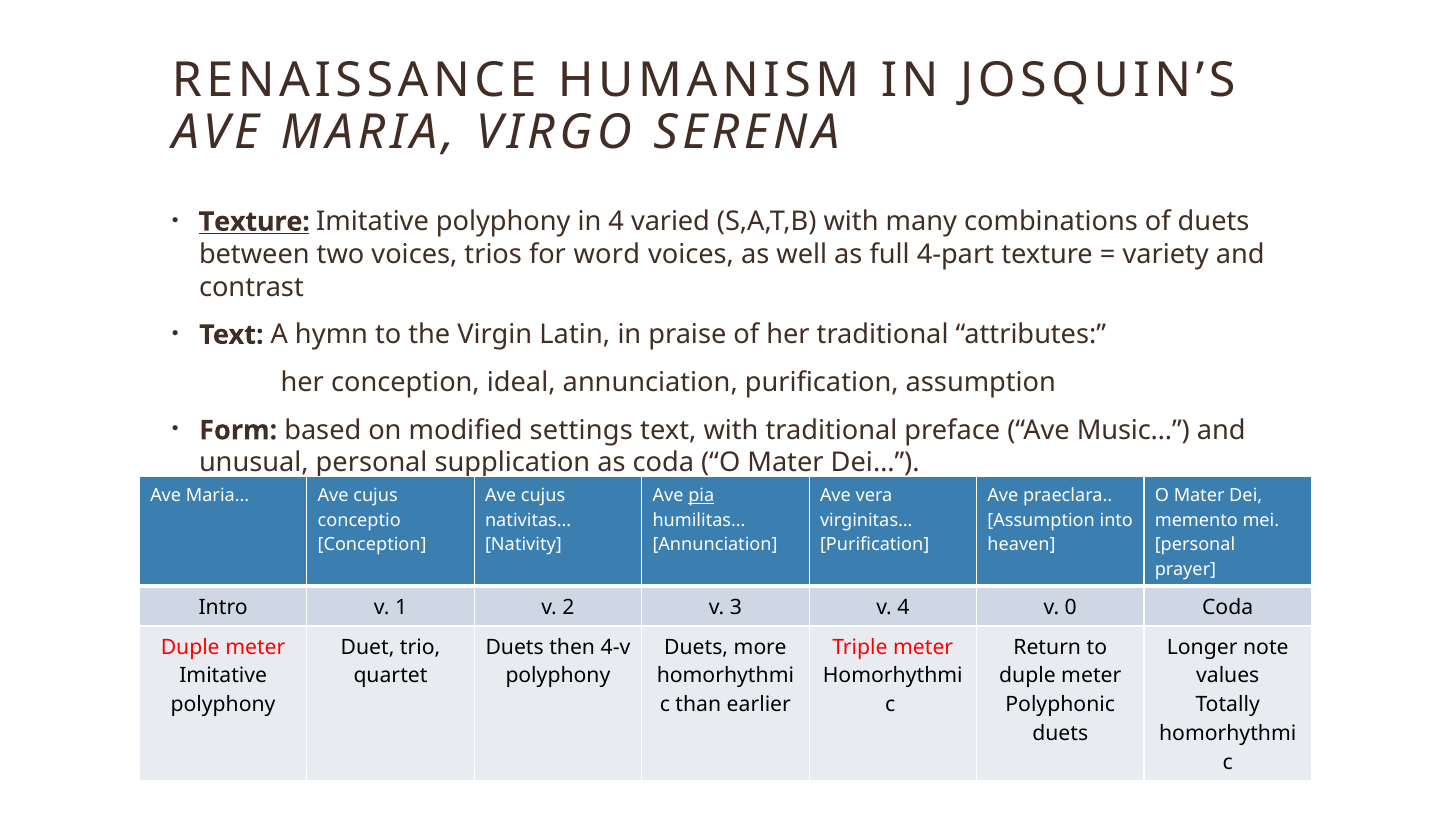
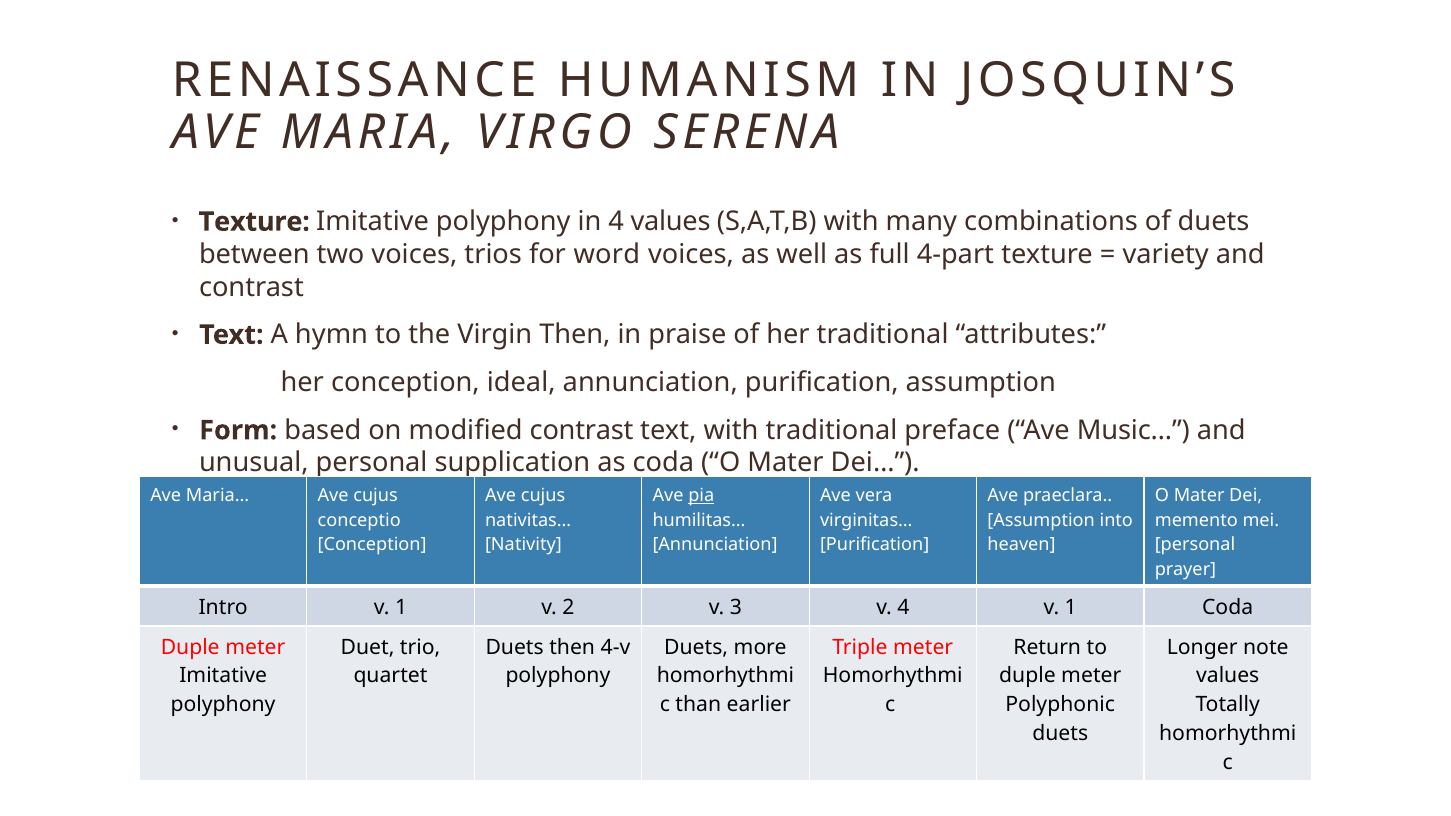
Texture underline: present -> none (254, 222)
4 varied: varied -> values (671, 222)
Virgin Latin: Latin -> Then (575, 335)
modified settings: settings -> contrast (582, 430)
4 v 0: 0 -> 1 (1071, 608)
